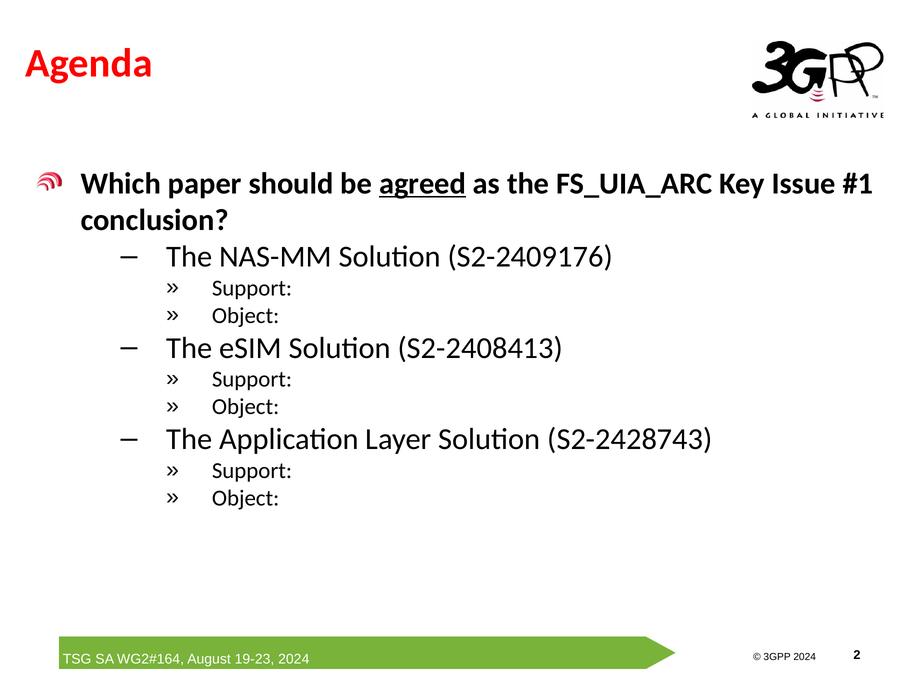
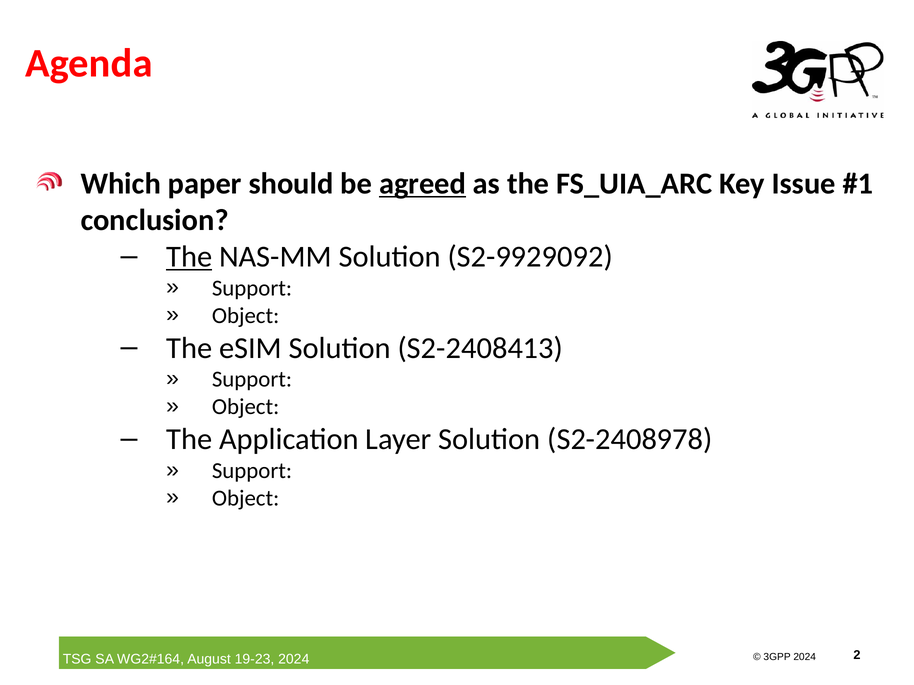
The underline: none -> present (189, 257)
S2-2409176: S2-2409176 -> S2-9929092 (530, 257)
S2-2428743: S2-2428743 -> S2-2408978 (630, 440)
